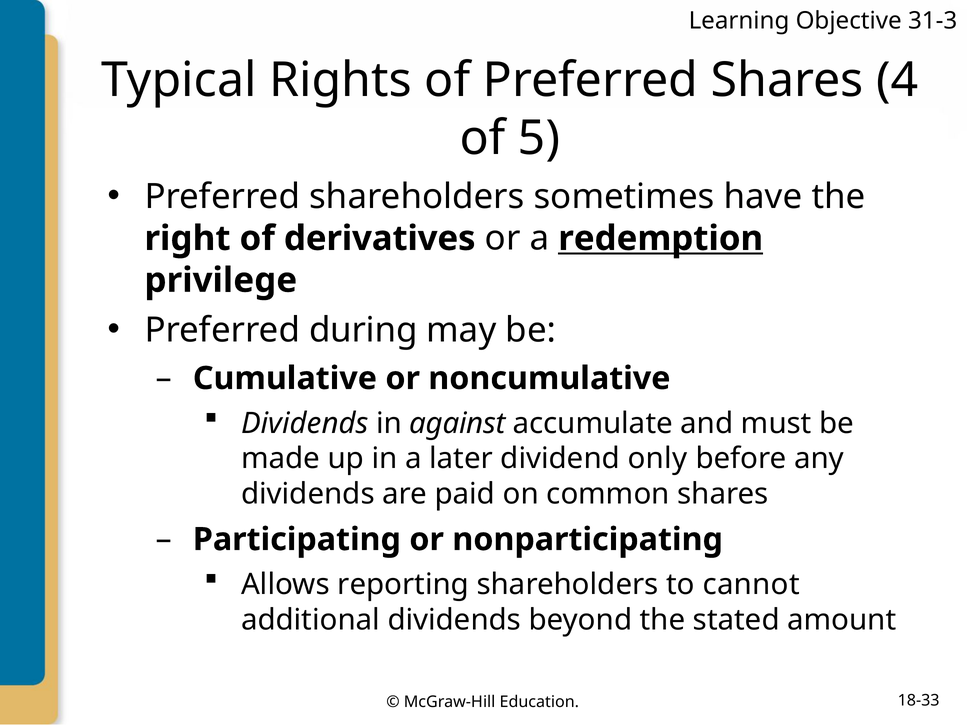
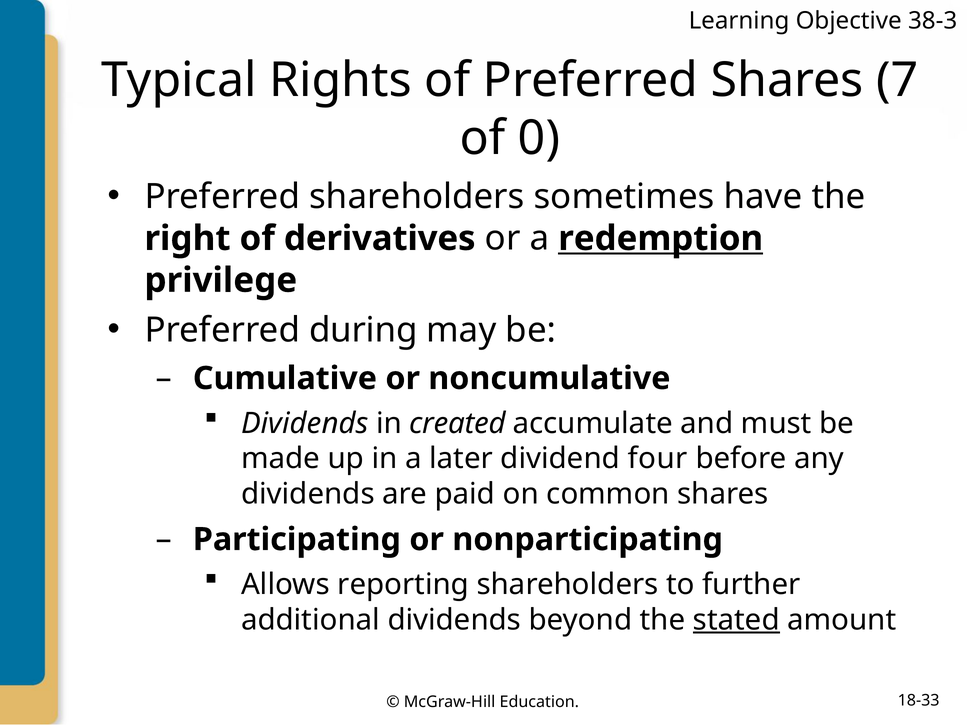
31-3: 31-3 -> 38-3 (933, 21)
4: 4 -> 7 (897, 80)
5: 5 -> 0 (539, 138)
against: against -> created (457, 423)
only: only -> four (658, 459)
cannot: cannot -> further (751, 585)
stated underline: none -> present (736, 620)
